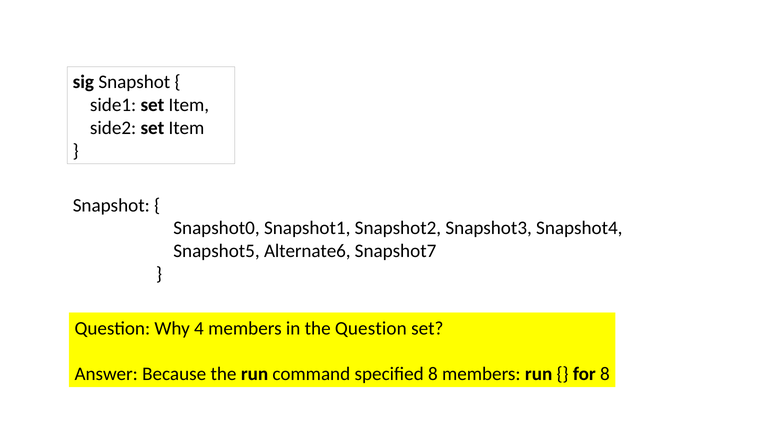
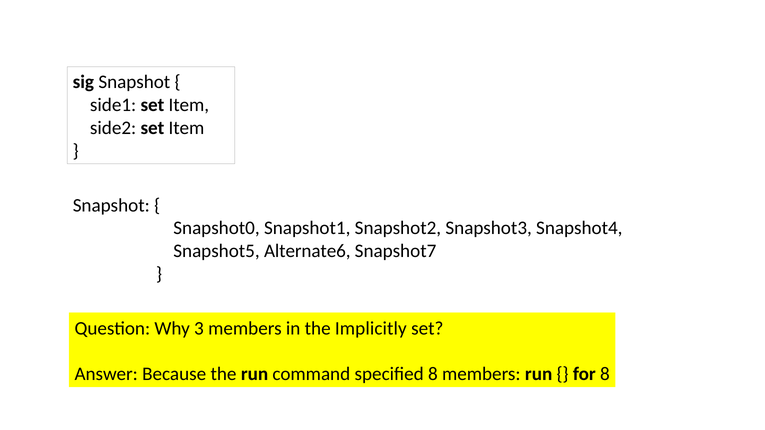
4: 4 -> 3 (199, 328)
the Question: Question -> Implicitly (371, 328)
